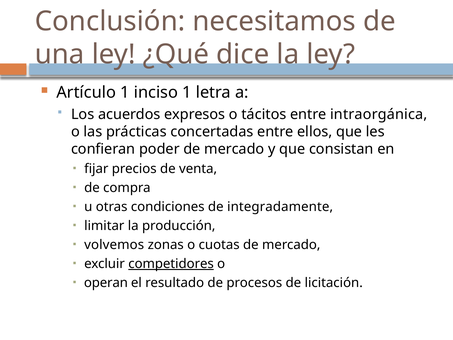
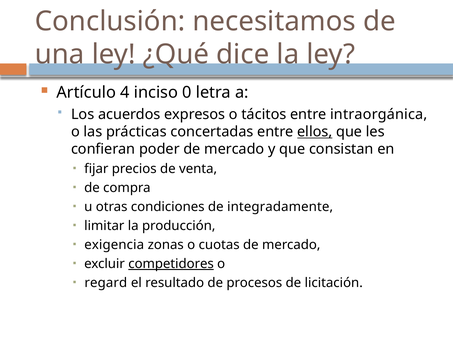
Artículo 1: 1 -> 4 (125, 92)
inciso 1: 1 -> 0 (187, 92)
ellos underline: none -> present (315, 132)
volvemos: volvemos -> exigencia (114, 245)
operan: operan -> regard (106, 283)
